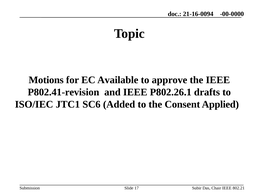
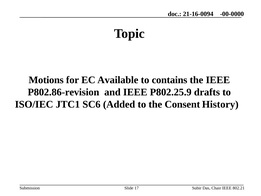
approve: approve -> contains (170, 80)
P802.41-revision: P802.41-revision -> P802.86-revision (63, 92)
P802.26.1: P802.26.1 -> P802.25.9 (171, 92)
Applied: Applied -> History (220, 104)
